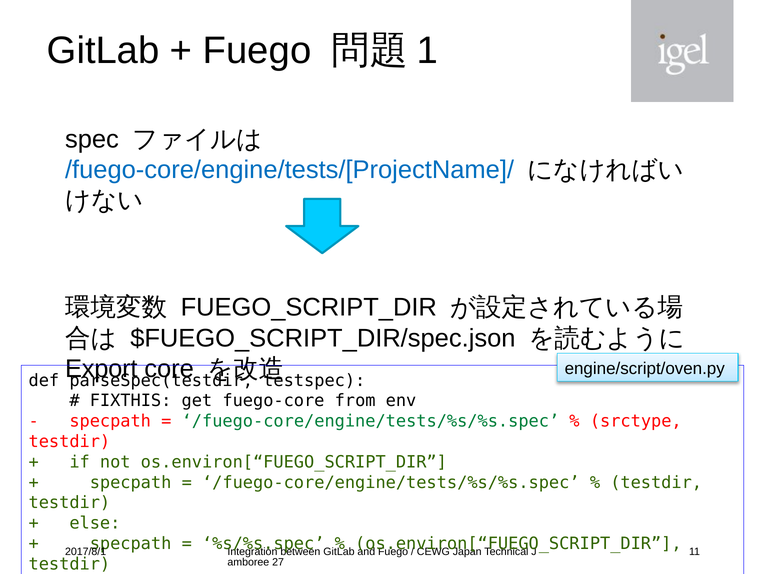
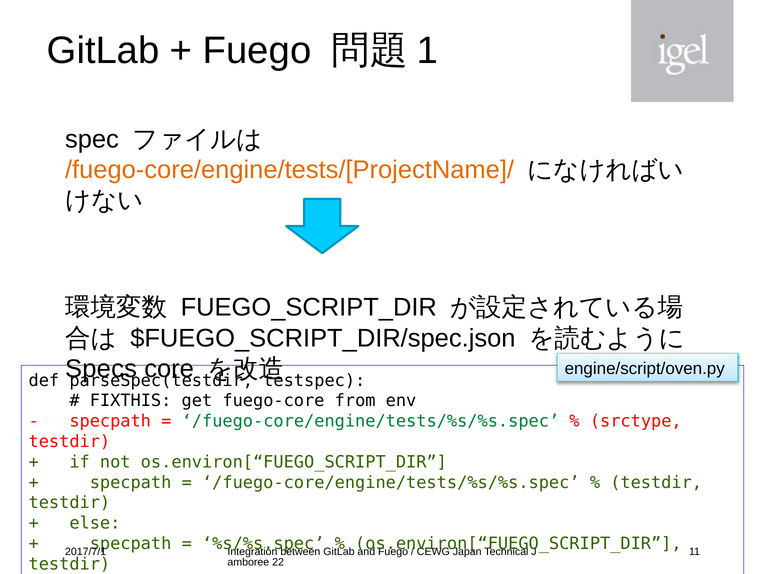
/fuego-core/engine/tests/[ProjectName]/ colour: blue -> orange (290, 170)
Export: Export -> Specs (101, 369)
2017/8/1: 2017/8/1 -> 2017/7/1 (86, 552)
27: 27 -> 22 (278, 562)
